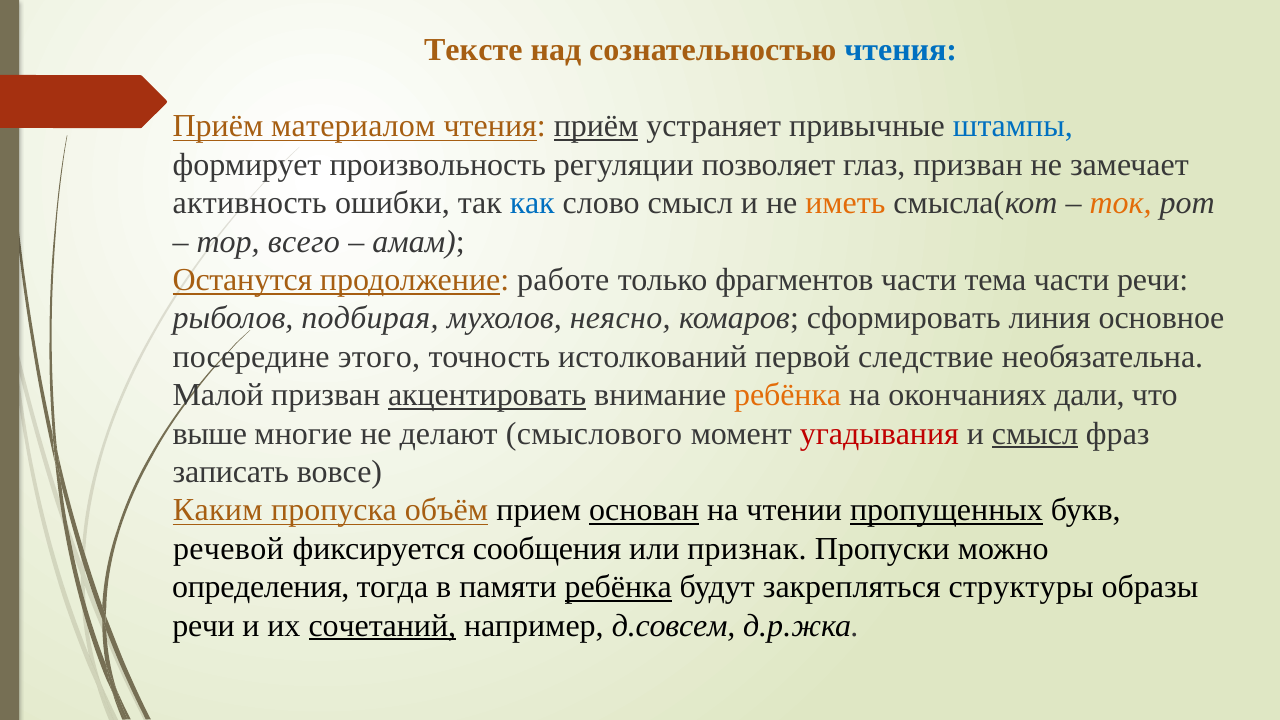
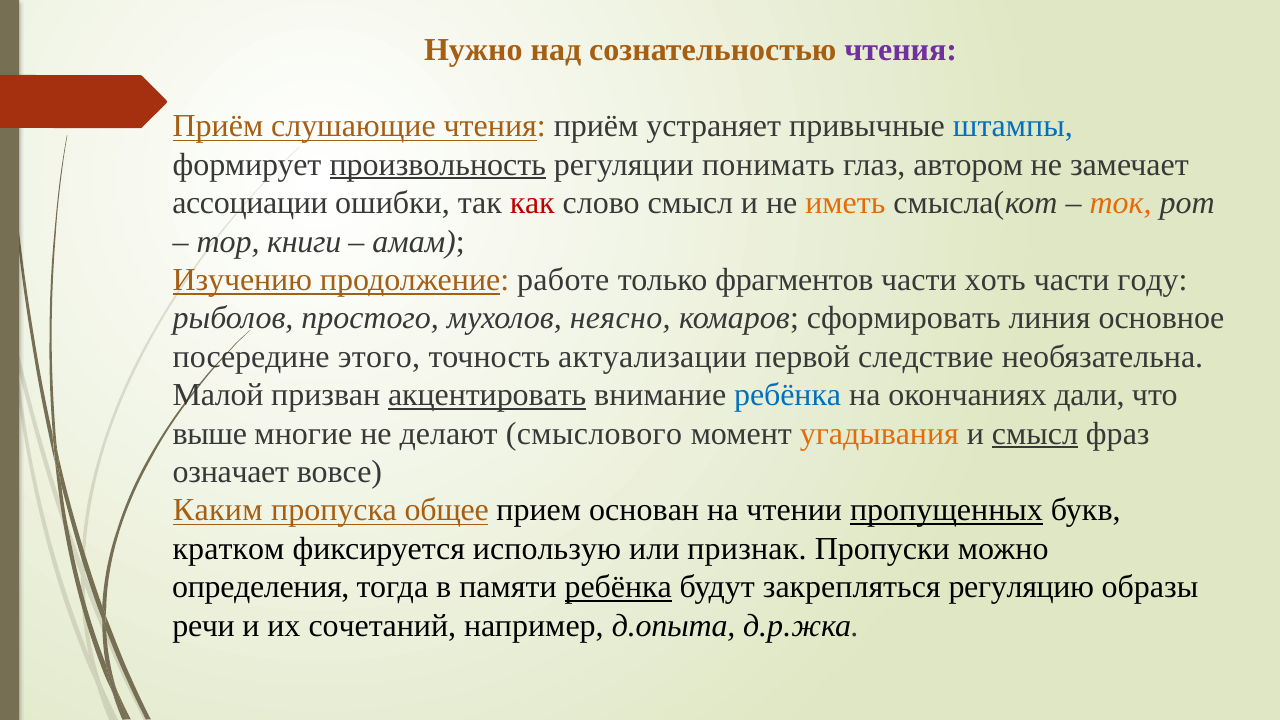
Тексте: Тексте -> Нужно (473, 49)
чтения colour: blue -> purple (901, 49)
материалом: материалом -> слушающие (353, 126)
приём underline: present -> none (596, 126)
произвольность underline: none -> present (438, 165)
позволяет: позволяет -> понимать (768, 165)
глаз призван: призван -> автором (968, 165)
активность: активность -> ассоциации (250, 203)
как colour: blue -> red (532, 203)
всего: всего -> книги (304, 241)
Останутся: Останутся -> Изучению (242, 280)
тема: тема -> хоть (995, 280)
части речи: речи -> году (1153, 280)
подбирая: подбирая -> простого (370, 318)
истолкований: истолкований -> актуализации (652, 357)
ребёнка colour: orange -> blue (788, 395)
угадывания colour: red -> orange (879, 433)
записать: записать -> означает (231, 472)
объём: объём -> общее (447, 510)
основан underline: present -> none (644, 510)
речевой: речевой -> кратком (229, 549)
сообщения: сообщения -> использую (547, 549)
структуры: структуры -> регуляцию (1021, 587)
сочетаний underline: present -> none (382, 625)
д.совсем: д.совсем -> д.опыта (674, 625)
